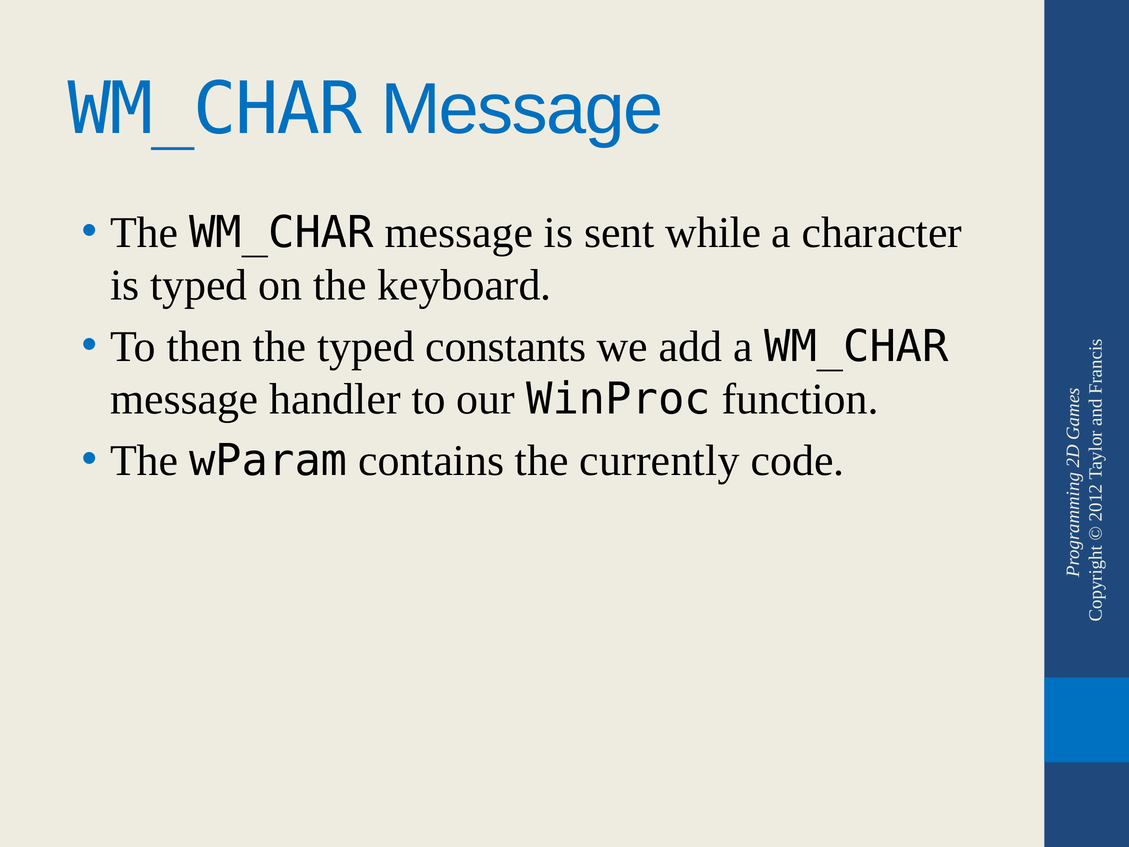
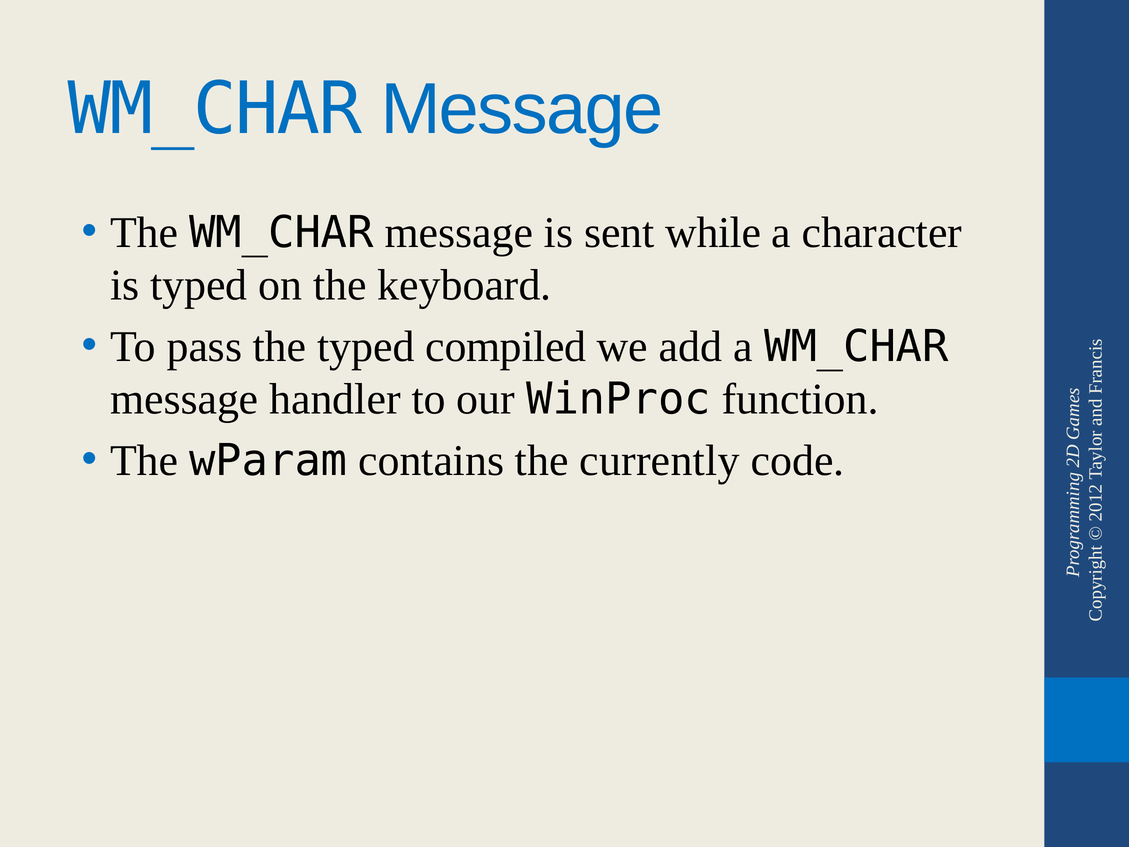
then: then -> pass (204, 347)
constants: constants -> compiled (506, 347)
